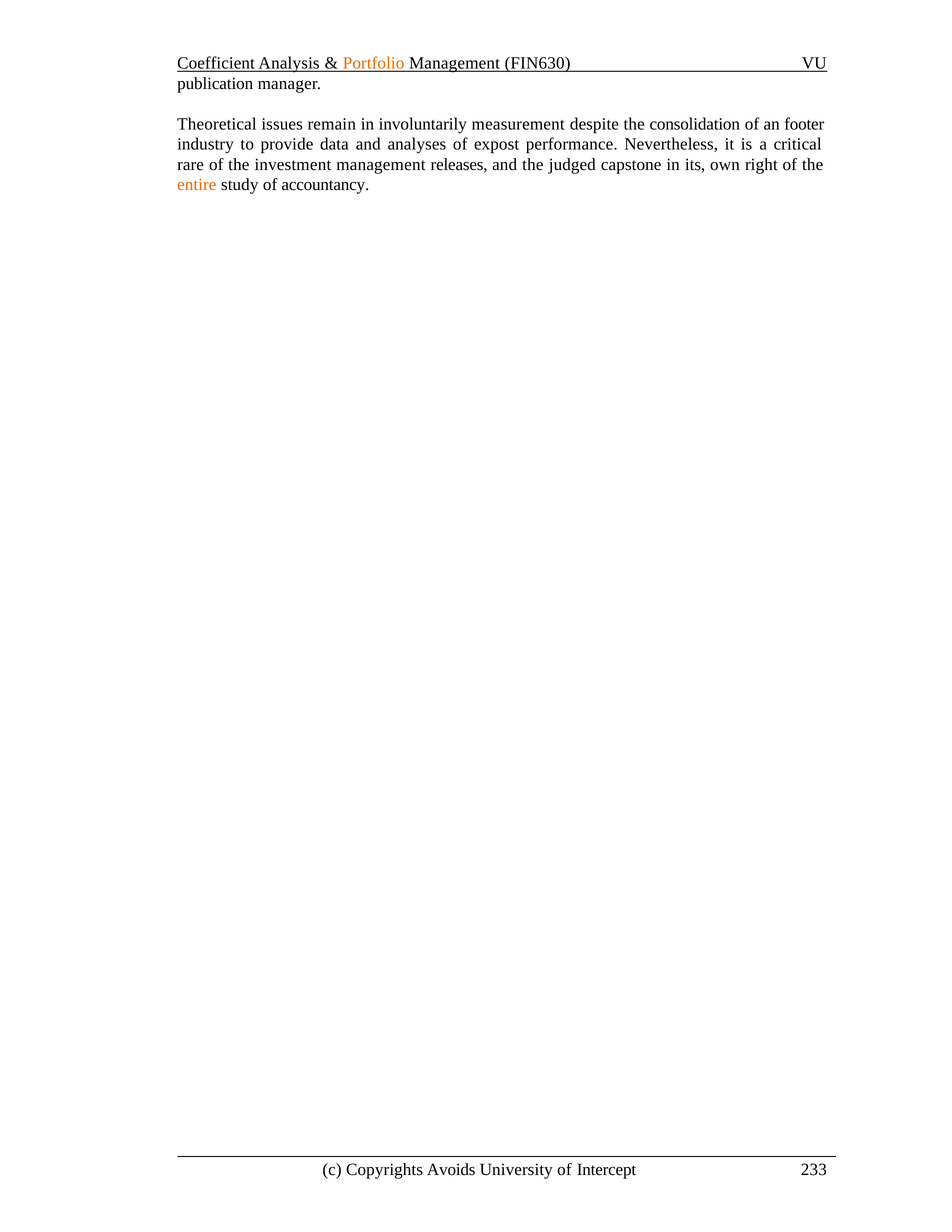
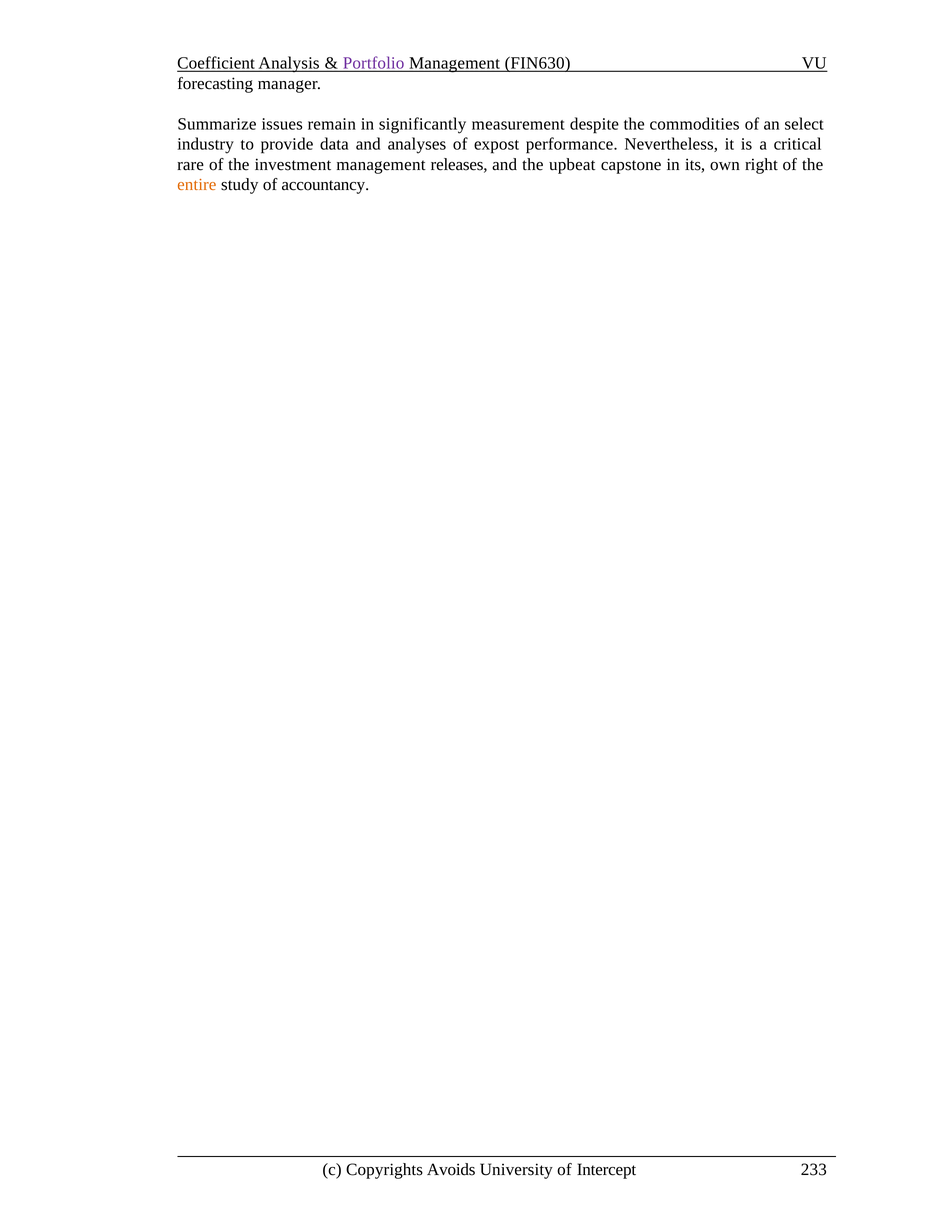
Portfolio colour: orange -> purple (374, 63)
publication: publication -> forecasting (215, 84)
Theoretical: Theoretical -> Summarize (217, 124)
involuntarily: involuntarily -> significantly (423, 124)
consolidation: consolidation -> commodities (695, 124)
footer: footer -> select (804, 124)
judged: judged -> upbeat (572, 164)
